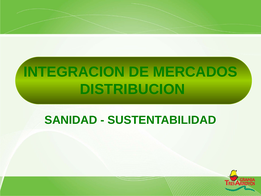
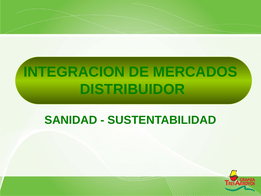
DISTRIBUCION: DISTRIBUCION -> DISTRIBUIDOR (132, 89)
